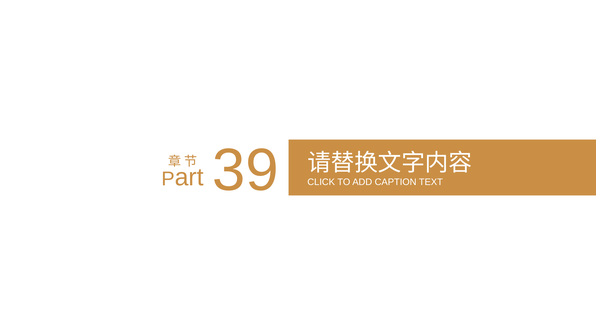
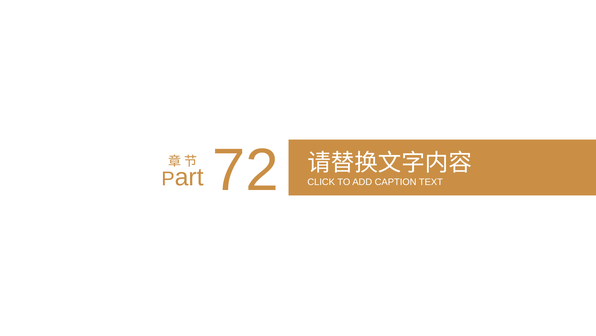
39: 39 -> 72 (245, 170)
